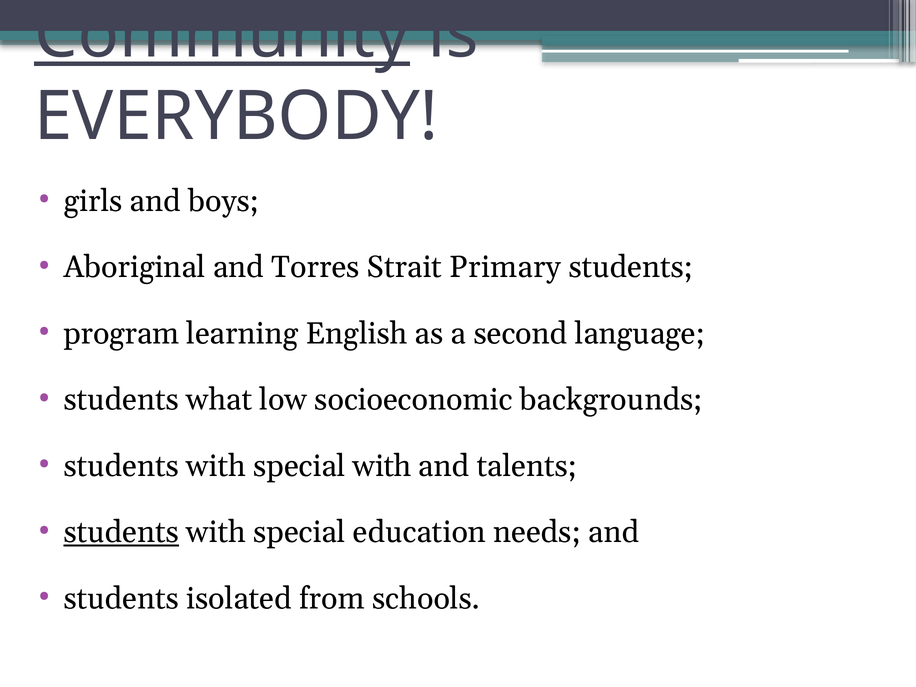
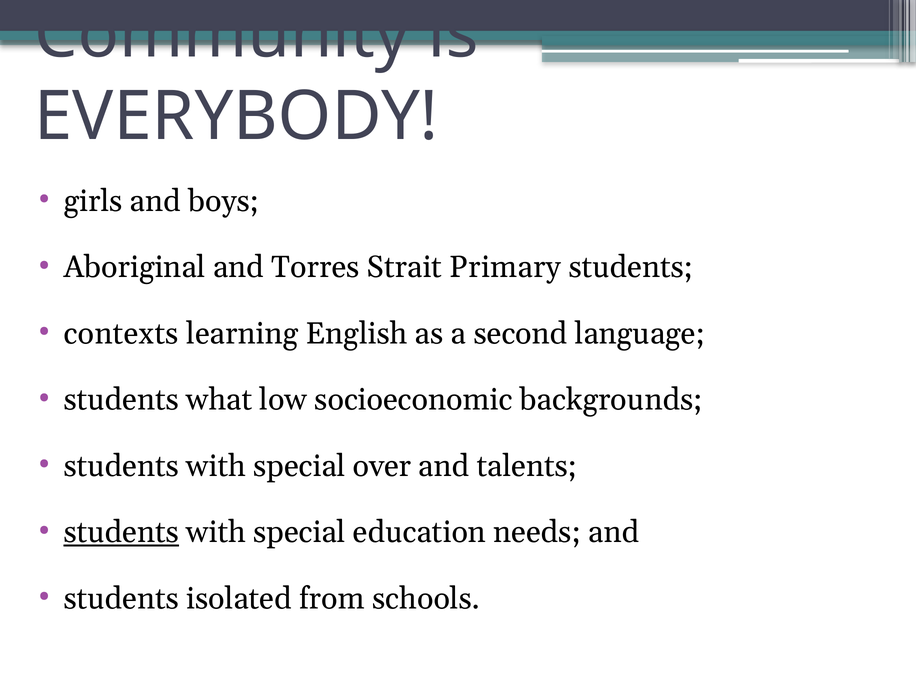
Community underline: present -> none (222, 34)
program: program -> contexts (121, 334)
special with: with -> over (382, 466)
